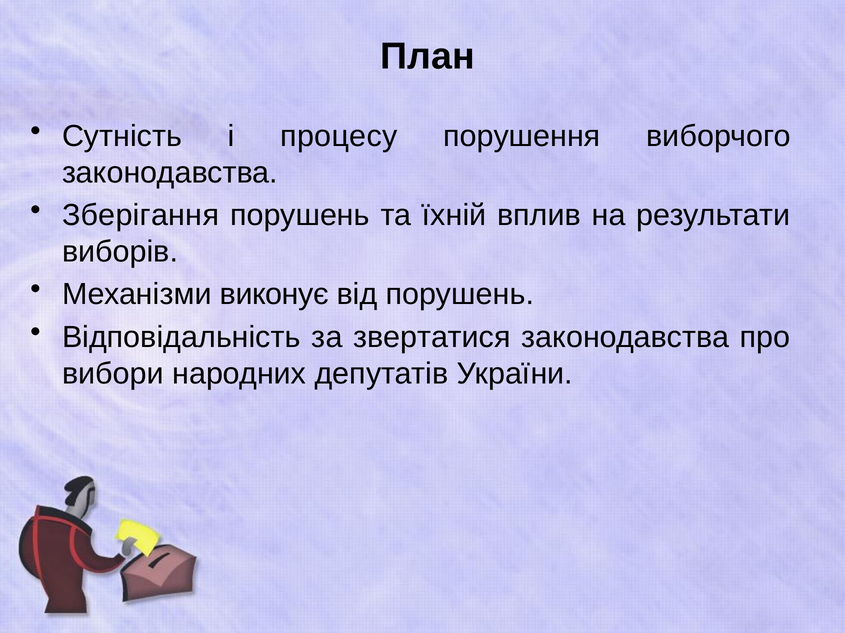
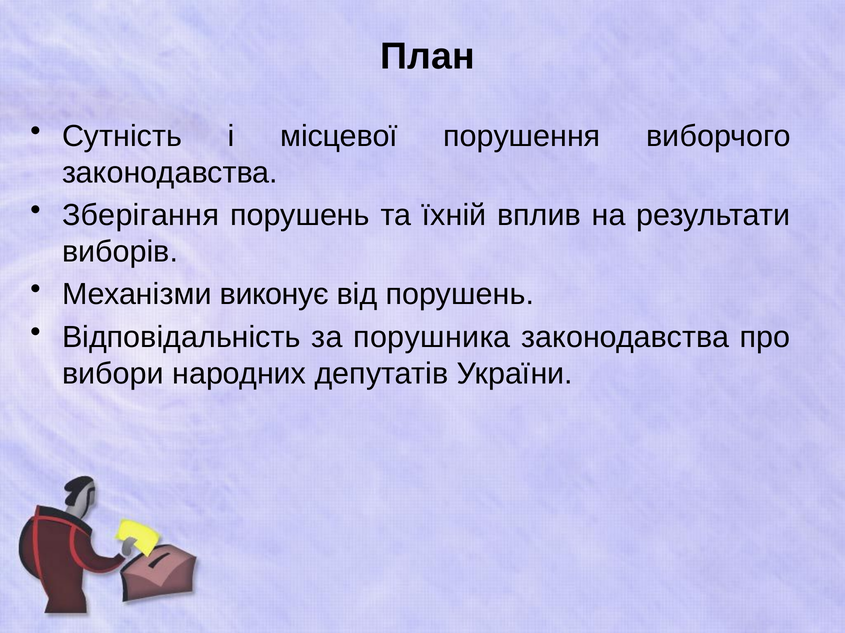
процесу: процесу -> місцевої (339, 136)
звертатися: звертатися -> порушника (432, 337)
